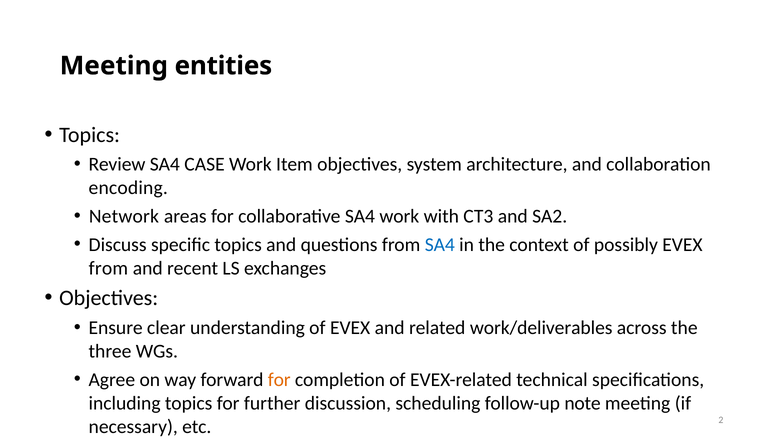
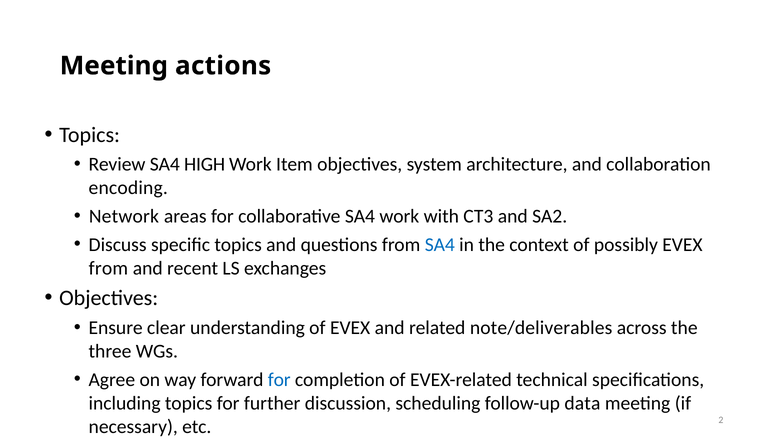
entities: entities -> actions (223, 66)
CASE: CASE -> HIGH (205, 165)
work/deliverables: work/deliverables -> note/deliverables (541, 328)
for colour: orange -> blue (279, 380)
note: note -> data (582, 404)
